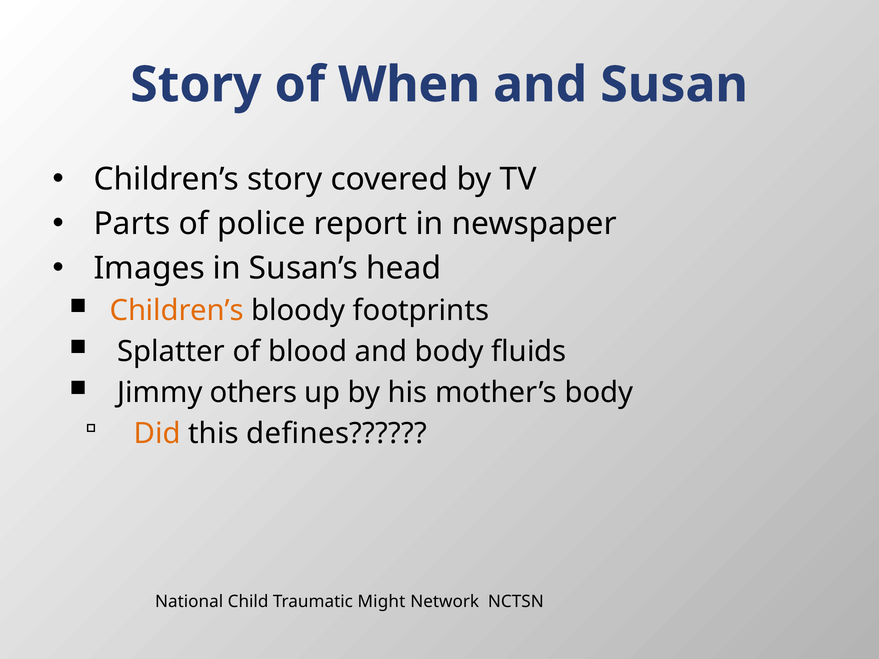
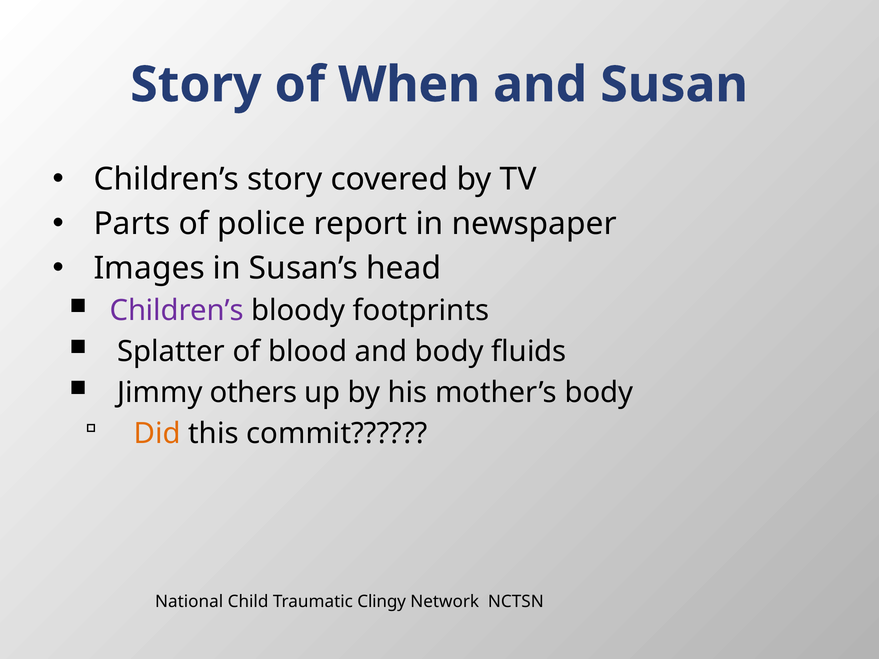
Children’s colour: orange -> purple (177, 311)
defines: defines -> commit (337, 434)
Might: Might -> Clingy (382, 602)
